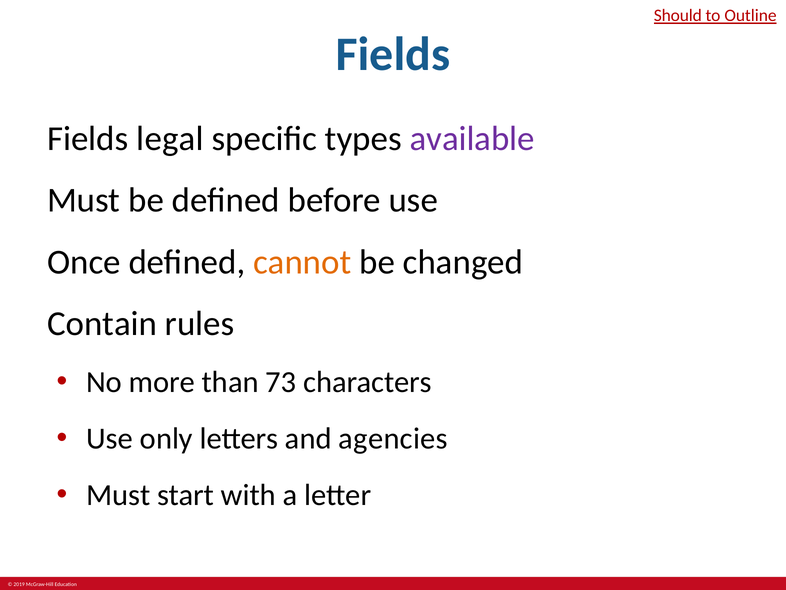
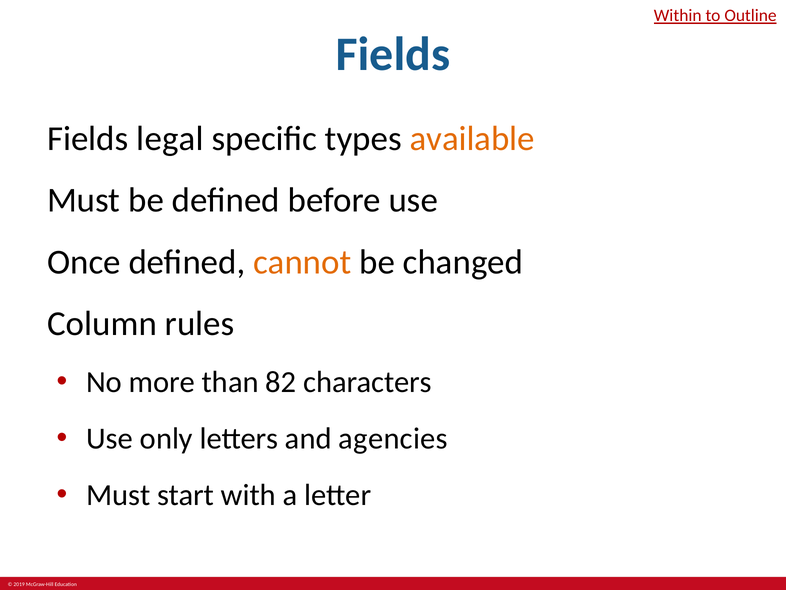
Should: Should -> Within (678, 16)
available colour: purple -> orange (472, 139)
Contain: Contain -> Column (102, 323)
73: 73 -> 82 (281, 382)
